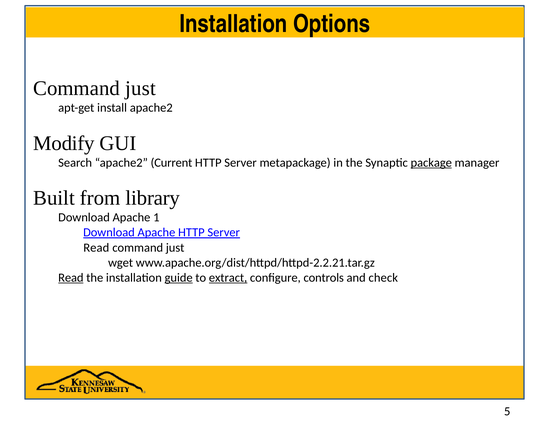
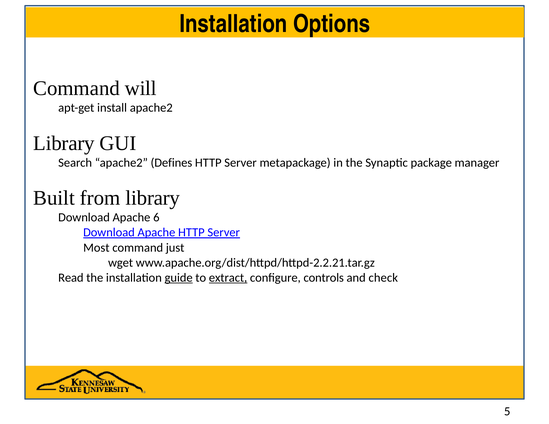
just: just -> will (141, 88)
Modify: Modify -> Library (64, 143)
Current: Current -> Defines (171, 163)
package underline: present -> none (431, 163)
1: 1 -> 6 (156, 218)
Read: Read -> Most (96, 248)
Read underline: present -> none (71, 278)
